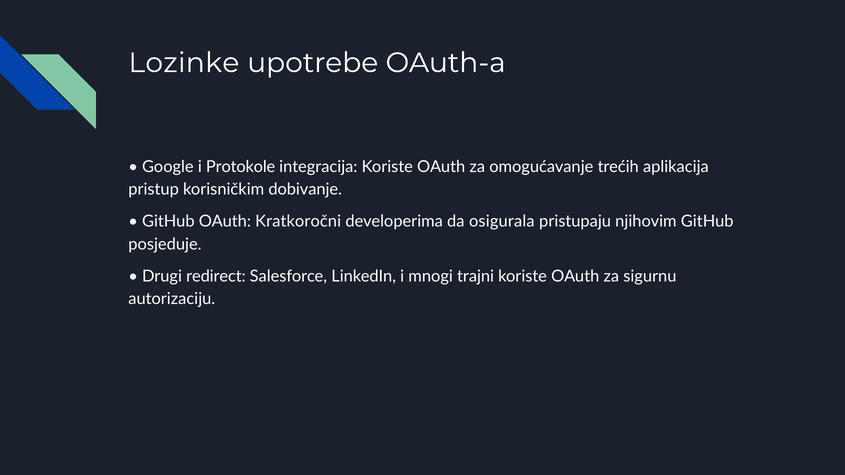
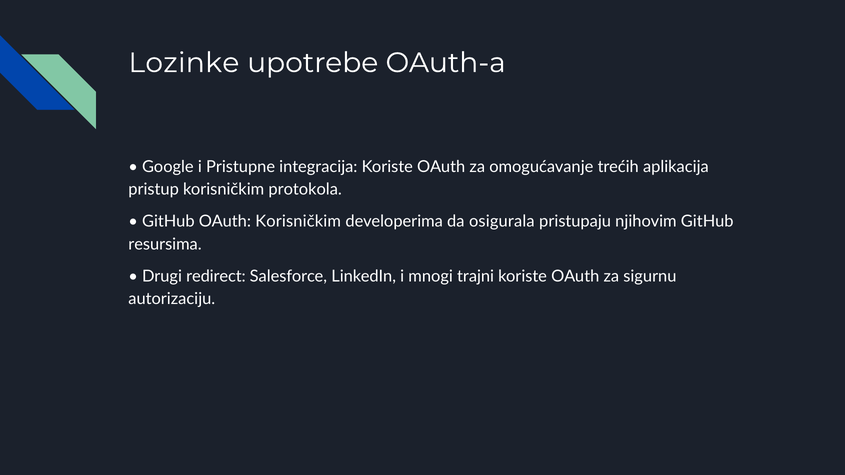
Protokole: Protokole -> Pristupne (241, 167)
dobivanje: dobivanje -> protokola (305, 190)
OAuth Kratkoročni: Kratkoročni -> Korisničkim (298, 222)
posjeduje: posjeduje -> resursima (165, 244)
